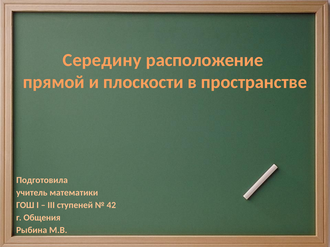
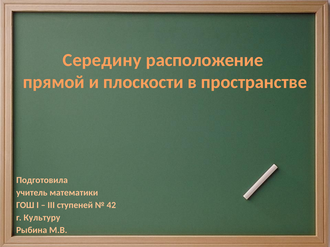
Общения: Общения -> Культуру (42, 218)
